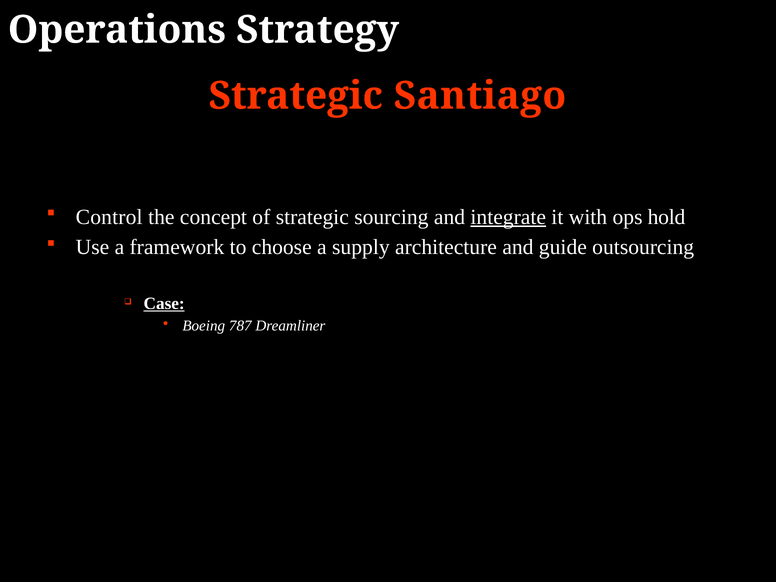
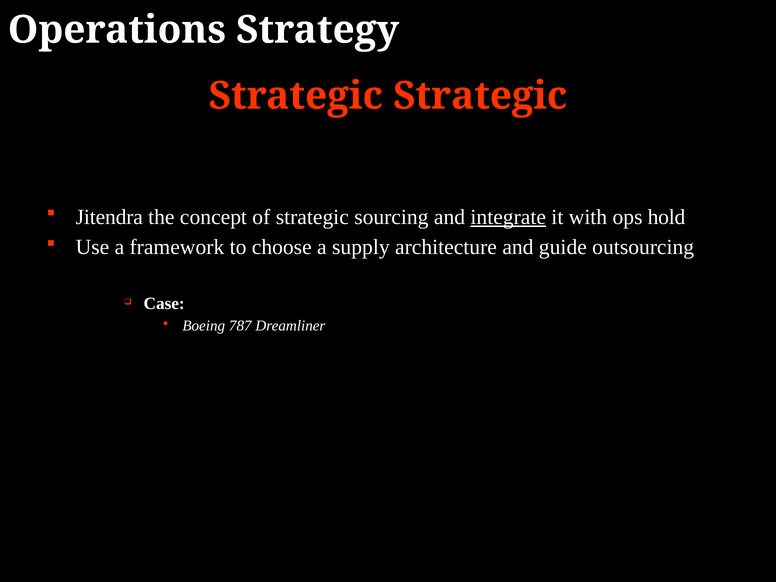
Strategic Santiago: Santiago -> Strategic (480, 96)
Control: Control -> Jitendra (109, 217)
Case underline: present -> none (164, 304)
